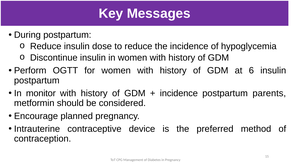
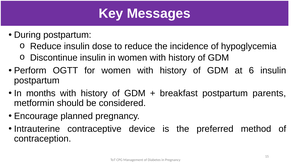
monitor: monitor -> months (41, 93)
incidence: incidence -> breakfast (179, 93)
